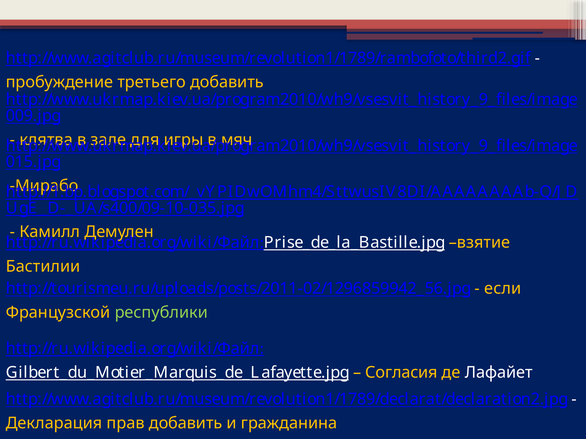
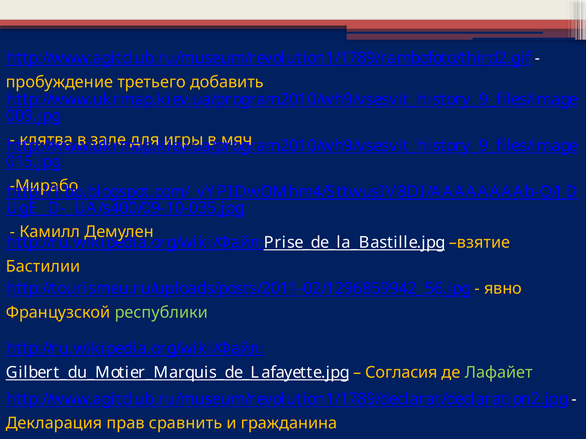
если: если -> явно (503, 289)
Лафайет colour: white -> light green (499, 373)
прав добавить: добавить -> сравнить (186, 424)
